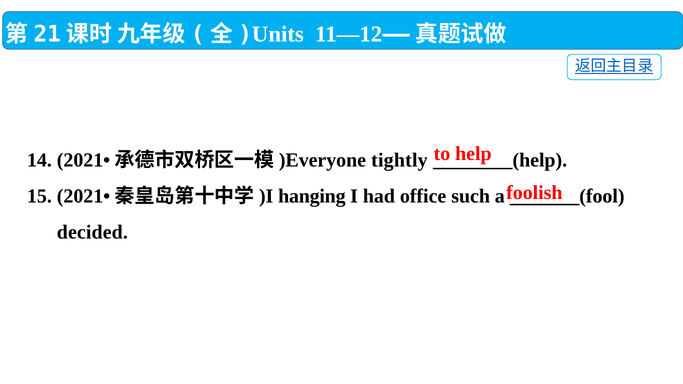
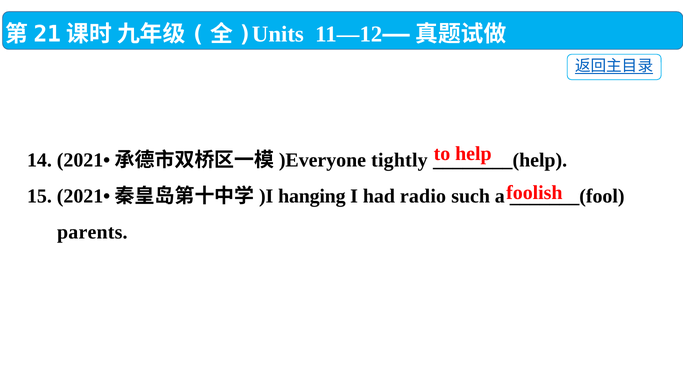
office: office -> radio (423, 196)
decided: decided -> parents (92, 232)
